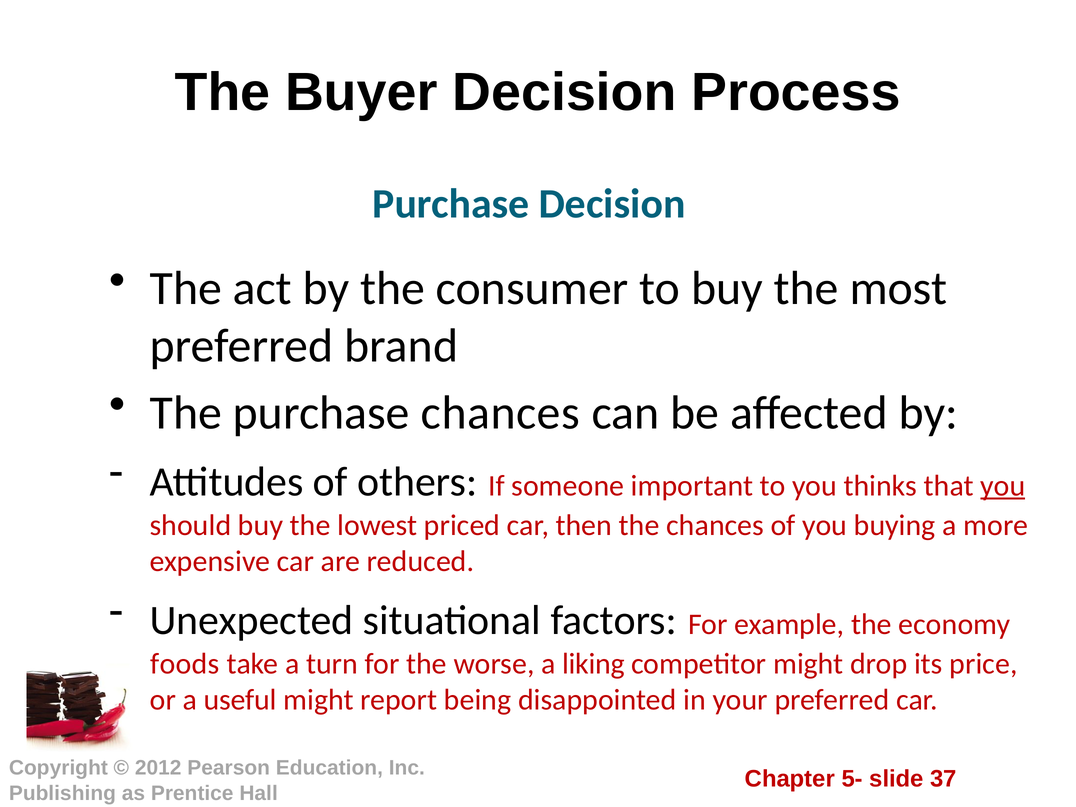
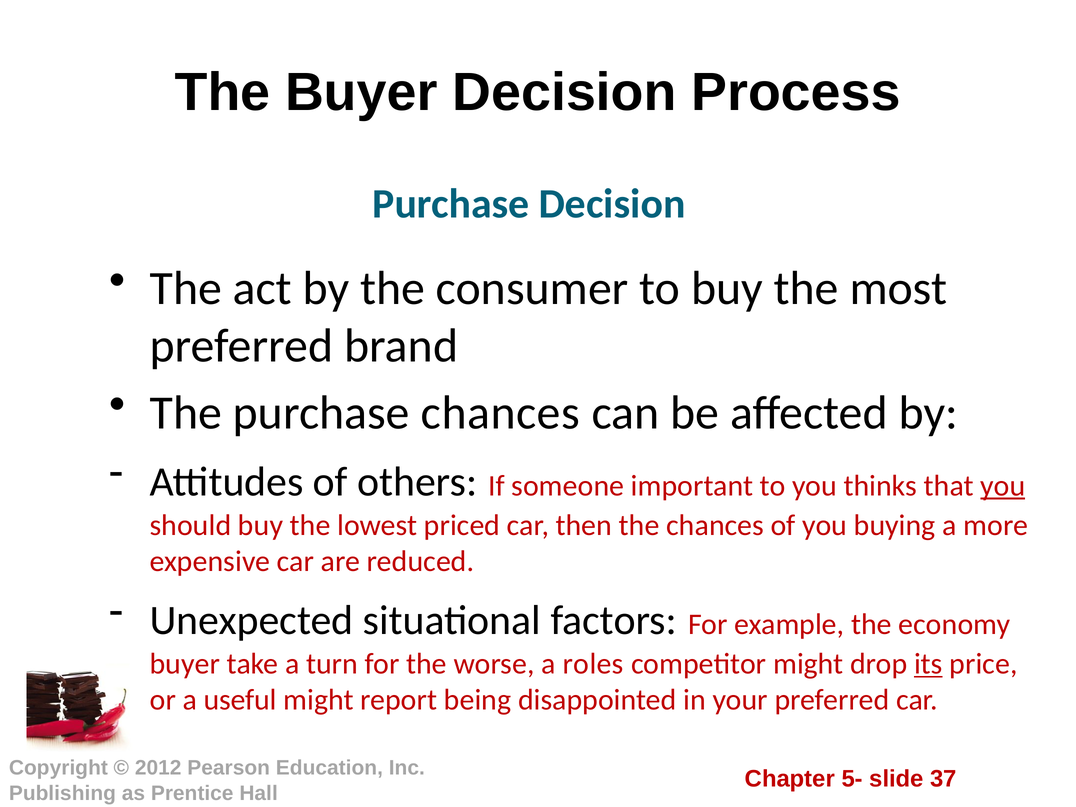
foods: foods -> buyer (185, 664)
liking: liking -> roles (593, 664)
its underline: none -> present (928, 664)
